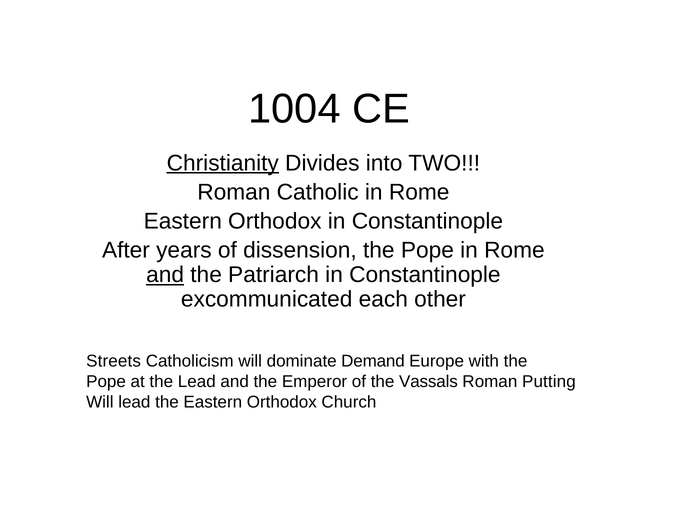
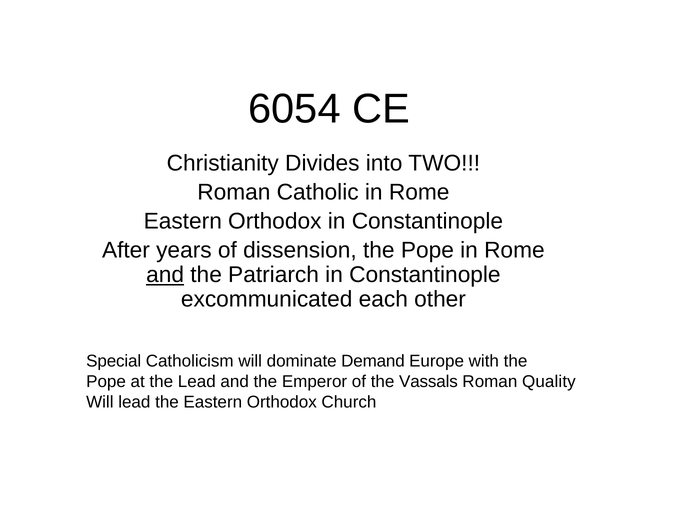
1004: 1004 -> 6054 (294, 109)
Christianity underline: present -> none (223, 163)
Streets: Streets -> Special (114, 361)
Putting: Putting -> Quality (549, 381)
